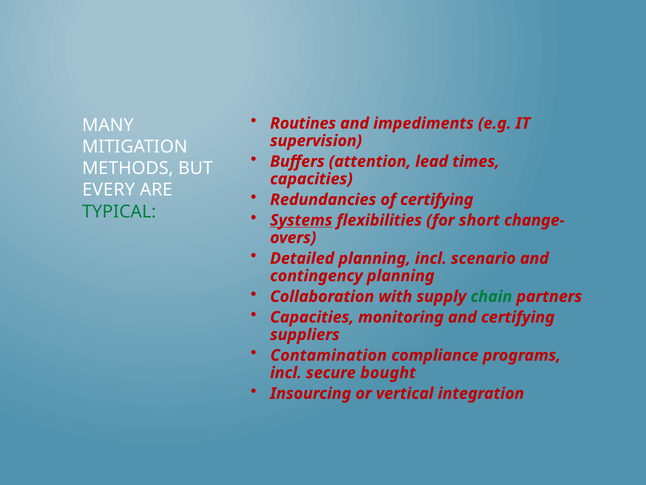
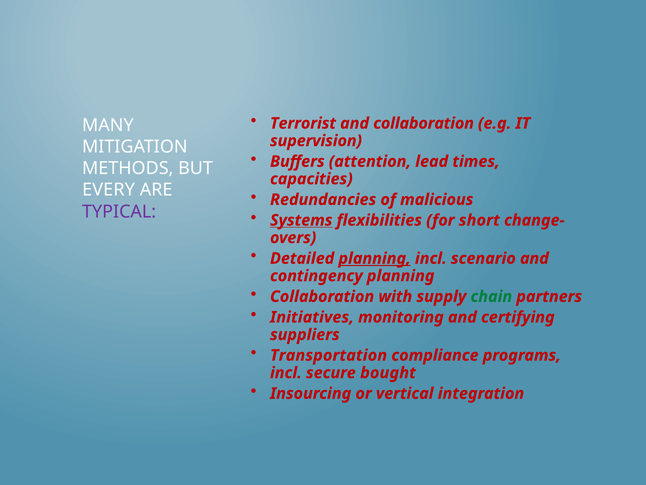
Routines: Routines -> Terrorist (303, 123)
and impediments: impediments -> collaboration (424, 123)
of certifying: certifying -> malicious (437, 199)
TYPICAL colour: green -> purple (119, 211)
planning underline: none -> present (375, 258)
Capacities: Capacities -> Initiatives (312, 317)
Contamination: Contamination -> Transportation (329, 355)
